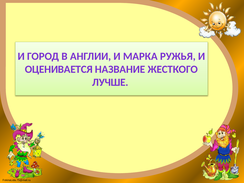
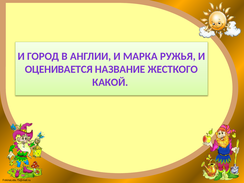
ЛУЧШЕ: ЛУЧШЕ -> КАКОЙ (110, 82)
